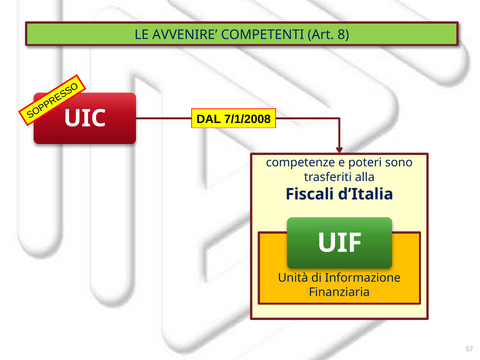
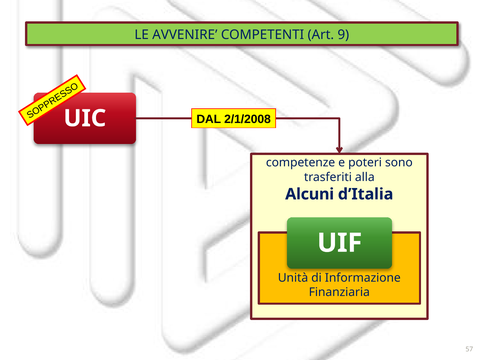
8: 8 -> 9 (343, 35)
7/1/2008: 7/1/2008 -> 2/1/2008 (247, 119)
Fiscali: Fiscali -> Alcuni (310, 194)
